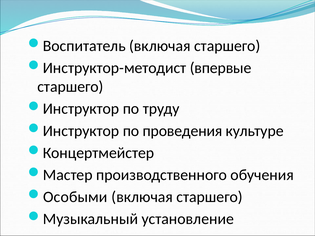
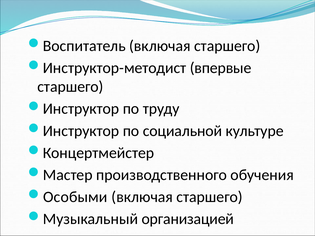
проведения: проведения -> социальной (182, 131)
установление: установление -> организацией (188, 219)
